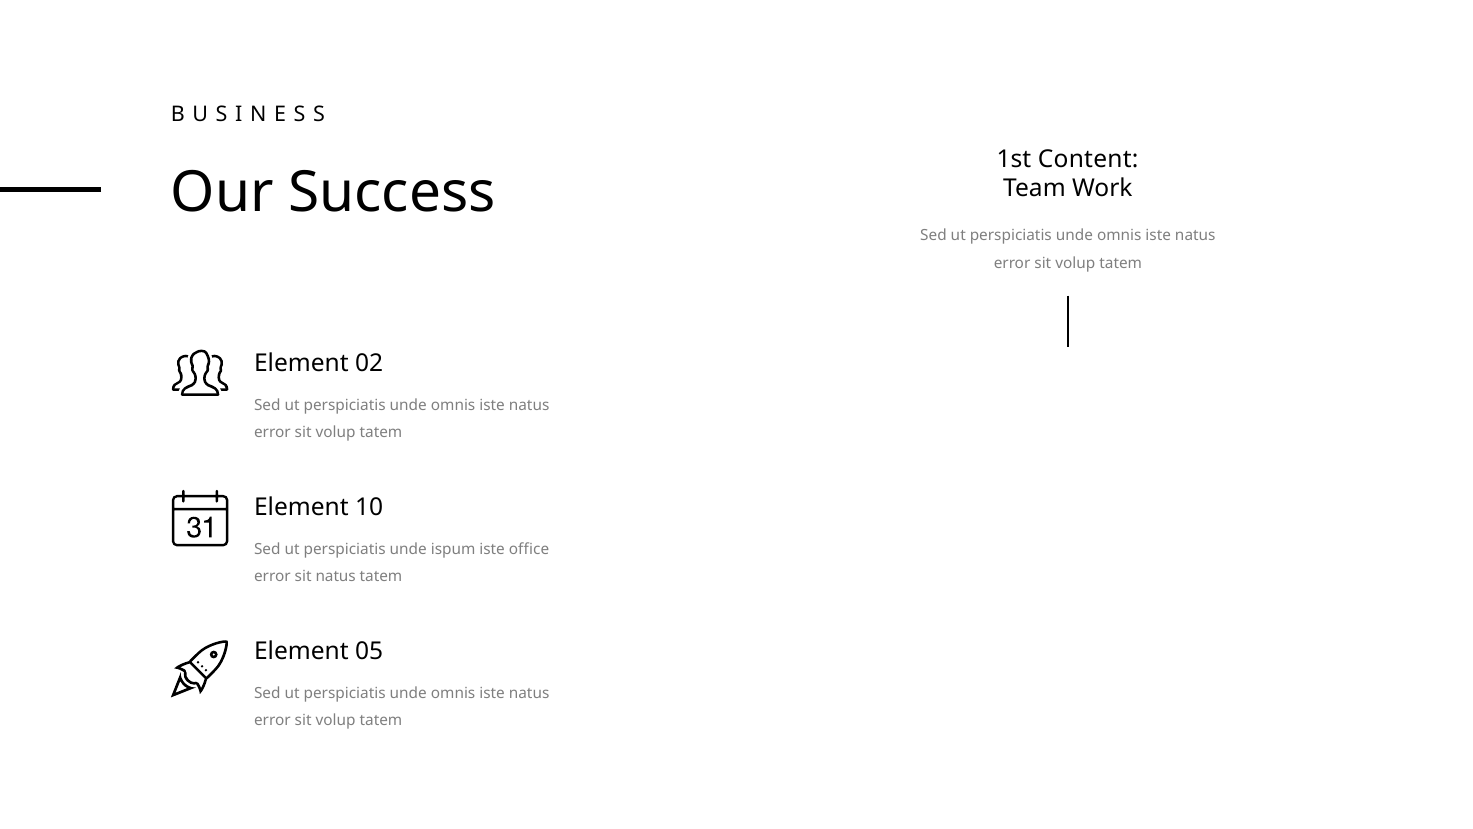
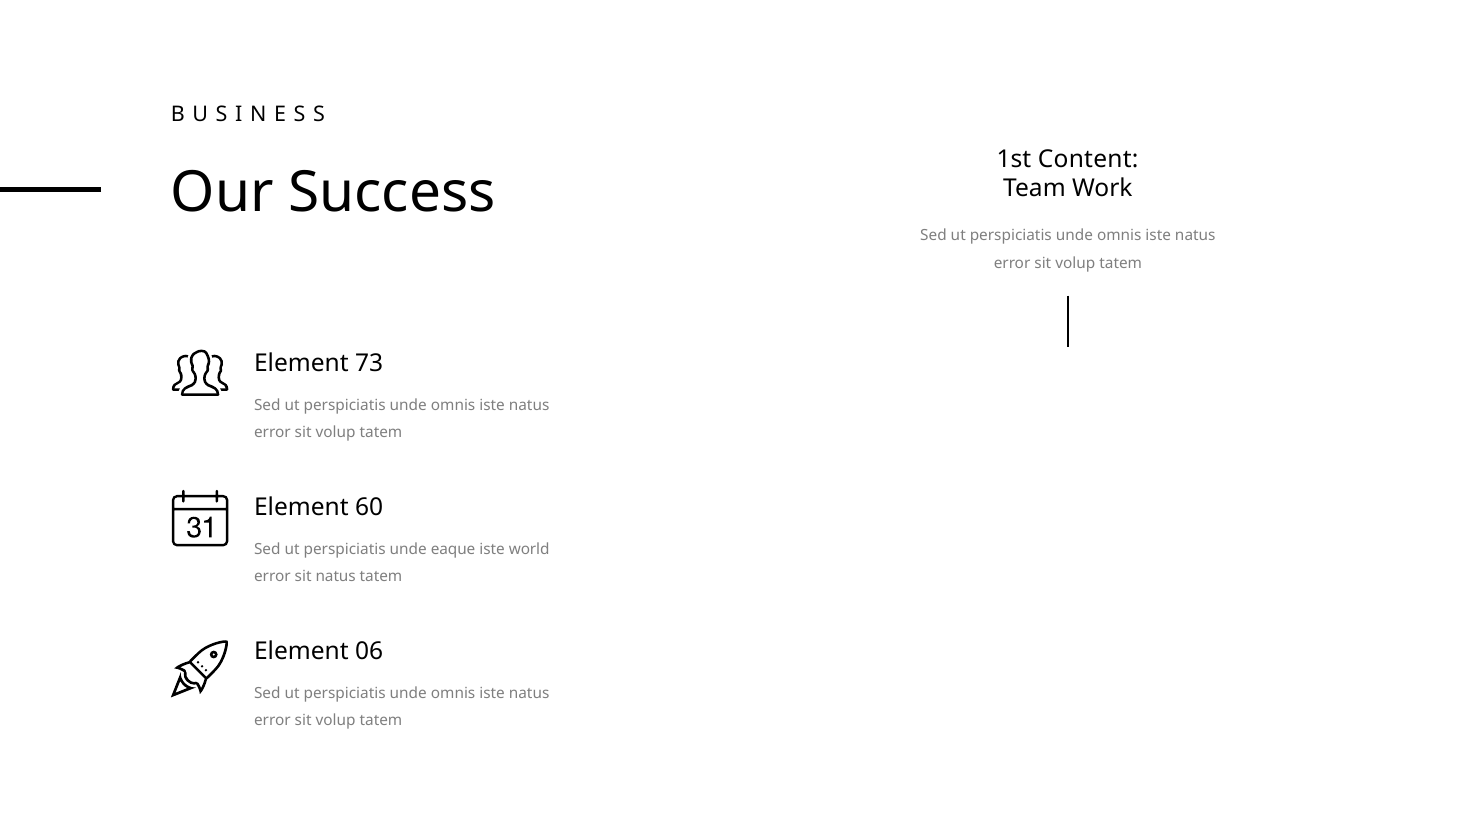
02: 02 -> 73 (369, 363)
10: 10 -> 60 (369, 507)
ispum: ispum -> eaque (453, 549)
office: office -> world (529, 549)
05: 05 -> 06 (369, 651)
